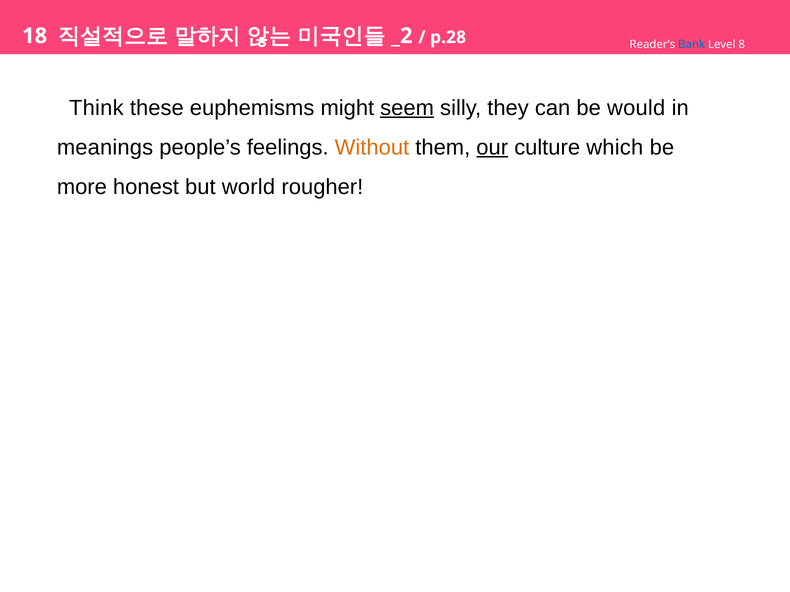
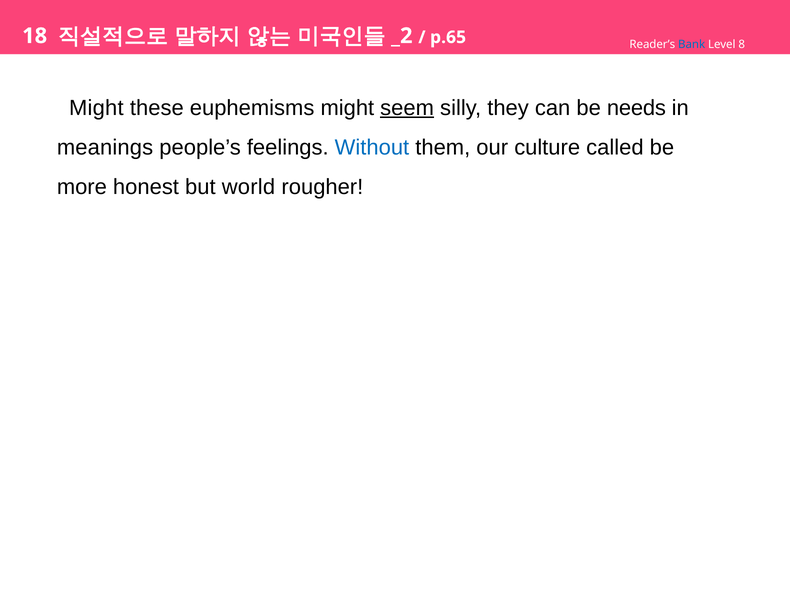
p.28: p.28 -> p.65 (448, 37)
Think: Think -> Might (96, 108)
would: would -> needs (636, 108)
Without colour: orange -> blue (372, 147)
our underline: present -> none (492, 147)
which: which -> called (615, 147)
